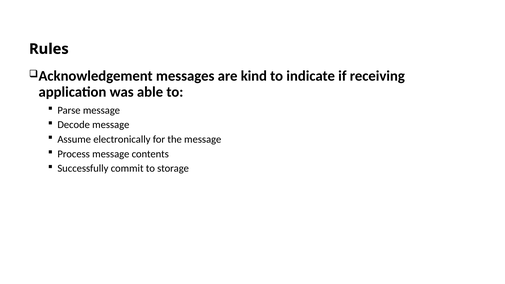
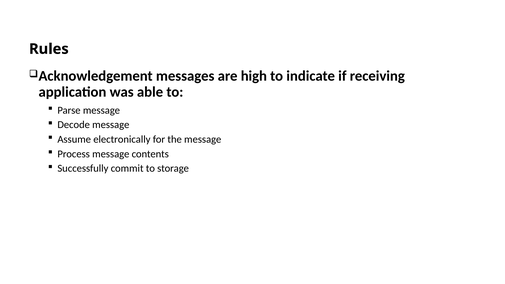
kind: kind -> high (254, 76)
